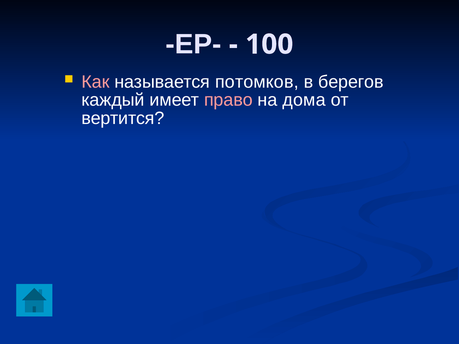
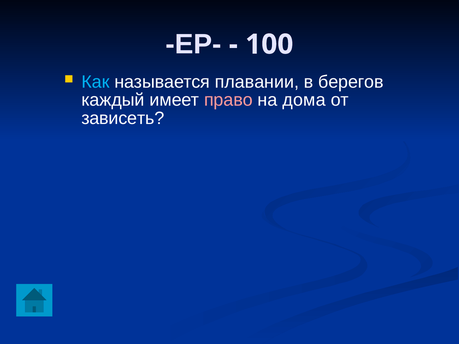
Как colour: pink -> light blue (95, 82)
потомков: потомков -> плавании (257, 82)
вертится: вертится -> зависеть (123, 118)
